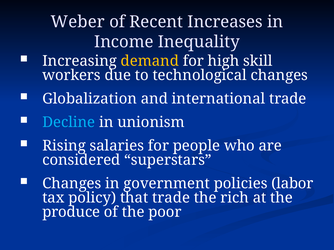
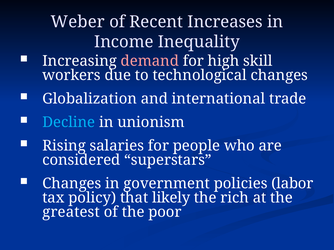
demand colour: yellow -> pink (150, 61)
that trade: trade -> likely (171, 198)
produce: produce -> greatest (71, 212)
